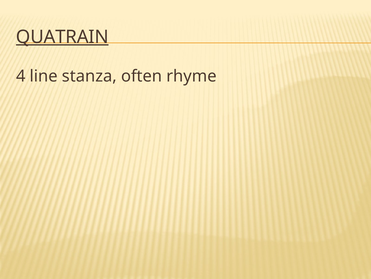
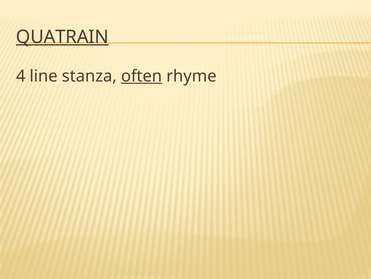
often underline: none -> present (142, 76)
